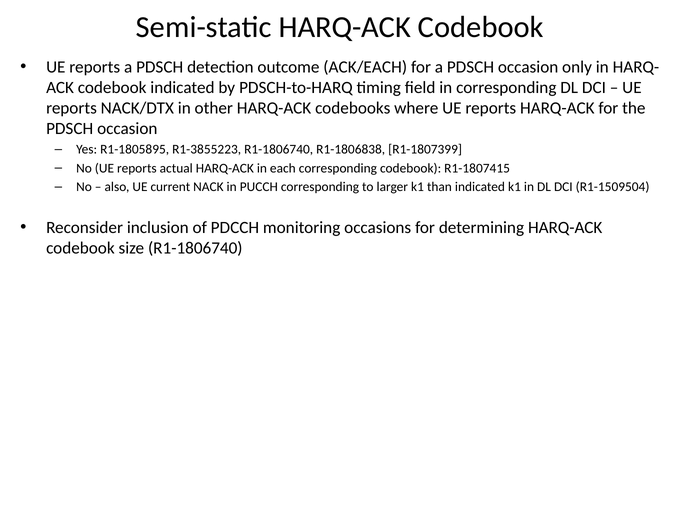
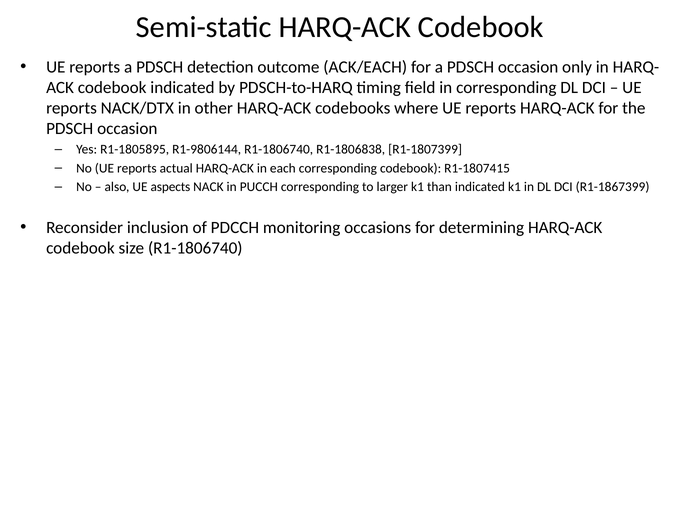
R1-3855223: R1-3855223 -> R1-9806144 (207, 150)
current: current -> aspects (170, 187)
R1-1509504: R1-1509504 -> R1-1867399 (613, 187)
